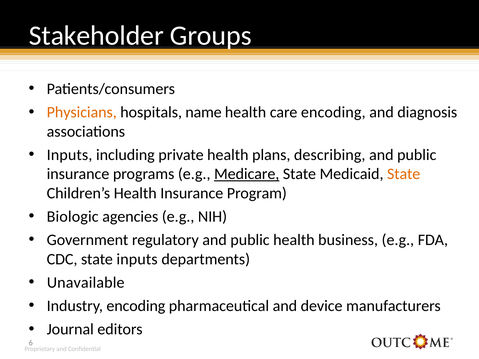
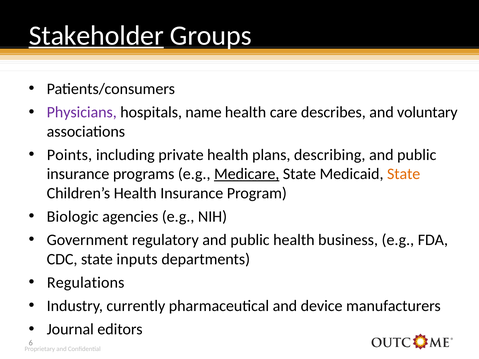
Stakeholder underline: none -> present (96, 35)
Physicians colour: orange -> purple (82, 112)
care encoding: encoding -> describes (333, 112)
diagnosis: diagnosis -> voluntary (427, 112)
Inputs: Inputs -> Points (70, 155)
Unavailable: Unavailable -> Regulations (86, 283)
Industry encoding: encoding -> currently (136, 306)
